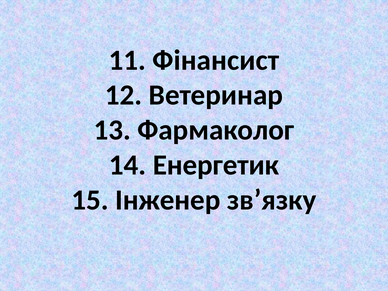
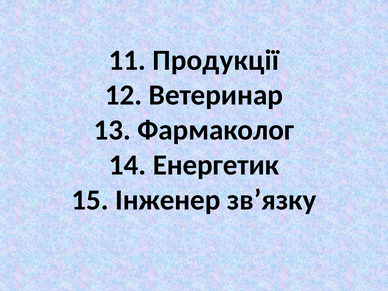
Фінансист: Фінансист -> Продукції (216, 60)
